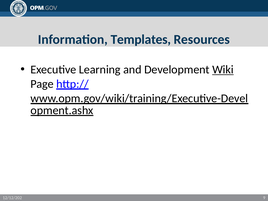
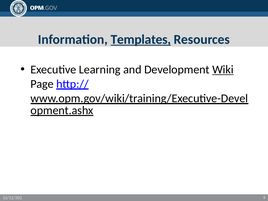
Templates underline: none -> present (141, 40)
